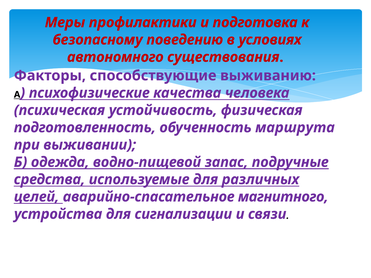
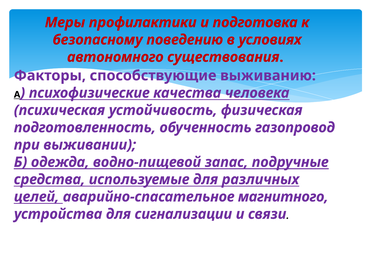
маршрута: маршрута -> газопровод (295, 128)
